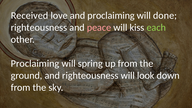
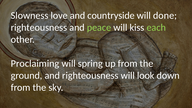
Received: Received -> Slowness (30, 16)
and proclaiming: proclaiming -> countryside (111, 16)
peace colour: pink -> light green (99, 28)
